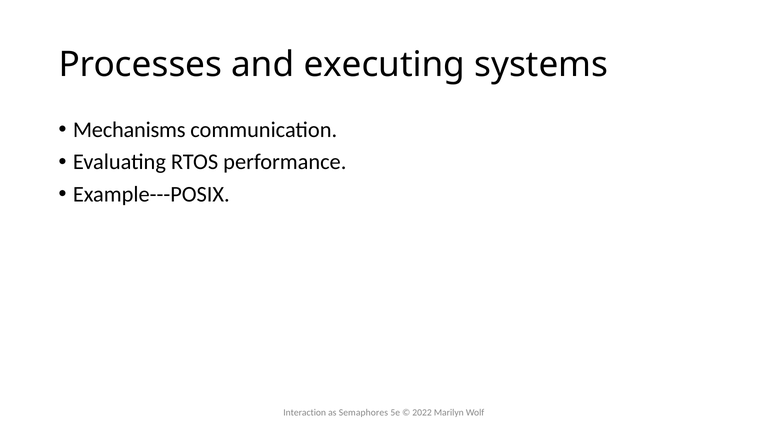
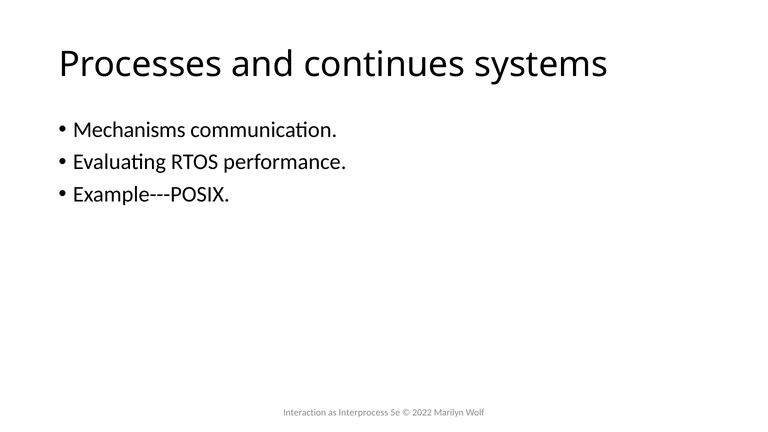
executing: executing -> continues (384, 65)
Semaphores: Semaphores -> Interprocess (363, 412)
